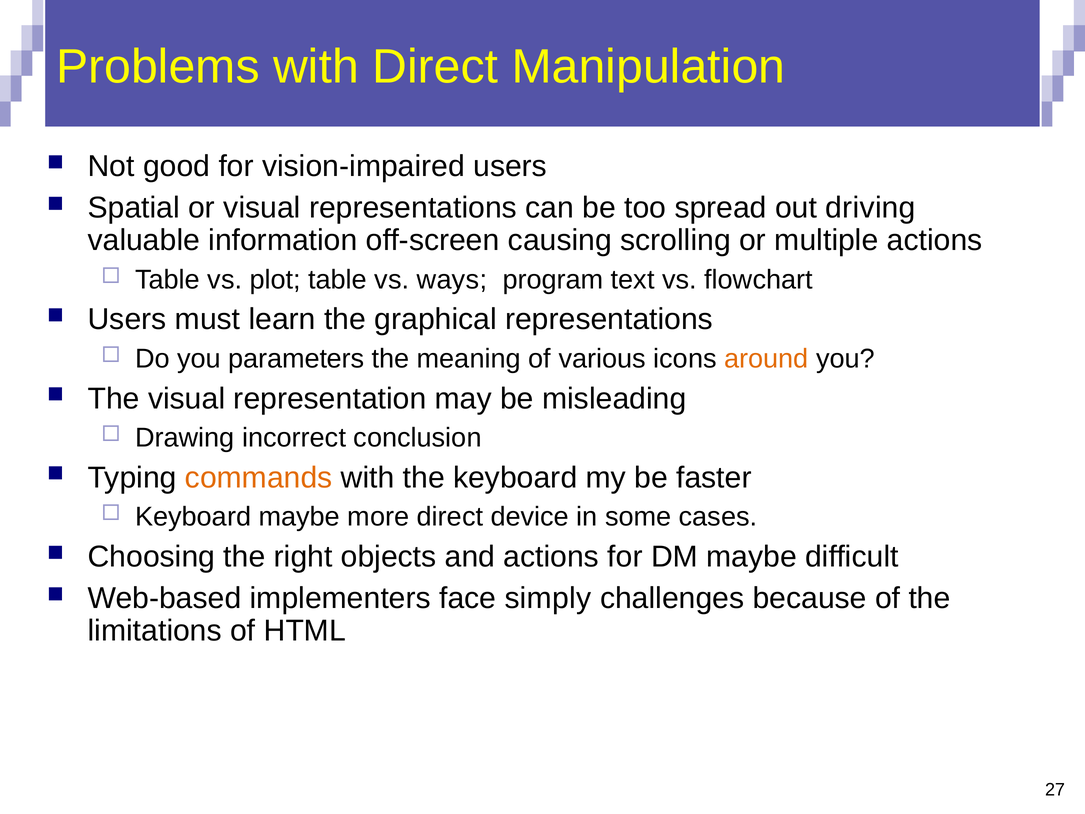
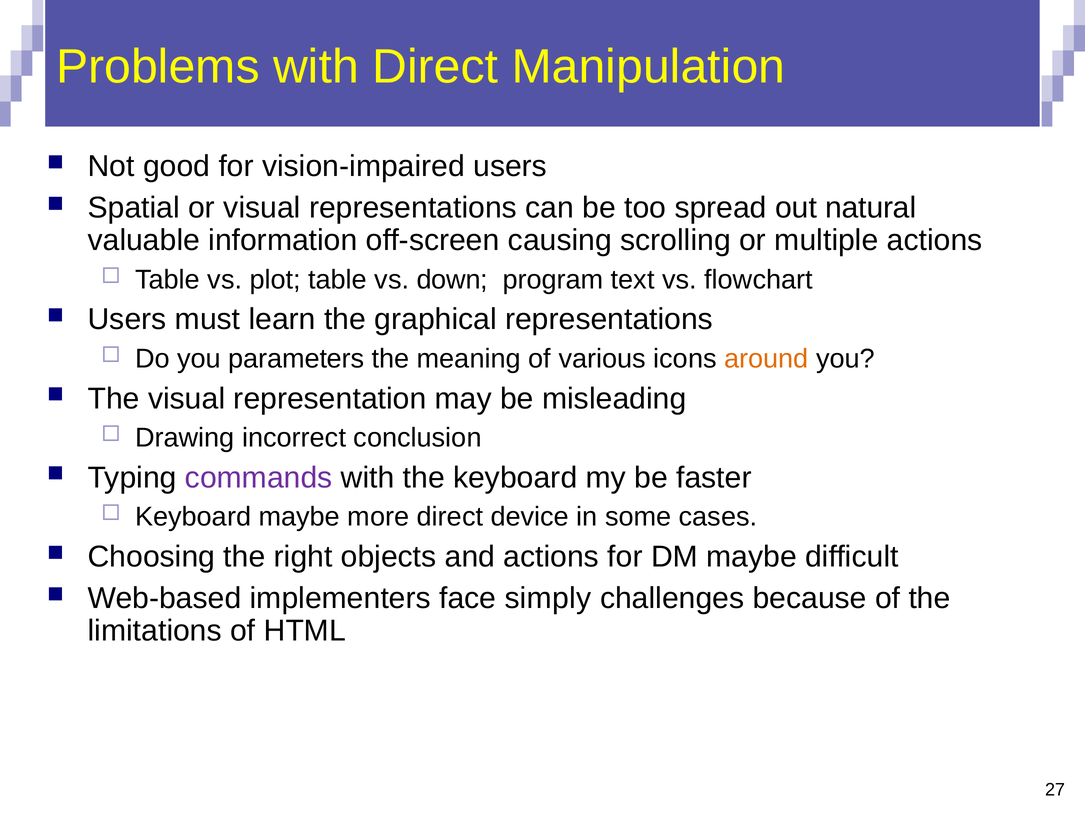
driving: driving -> natural (871, 208)
ways: ways -> down (452, 279)
commands colour: orange -> purple (259, 478)
